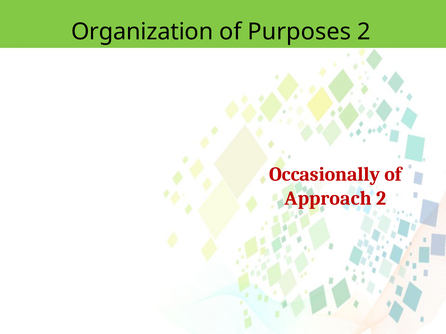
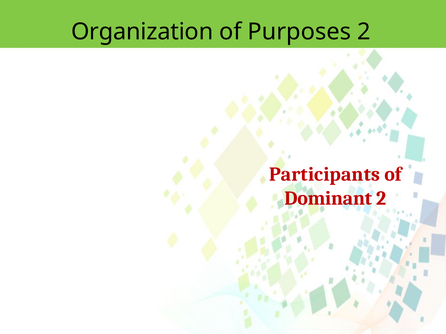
Occasionally: Occasionally -> Participants (325, 175)
Approach: Approach -> Dominant (328, 198)
